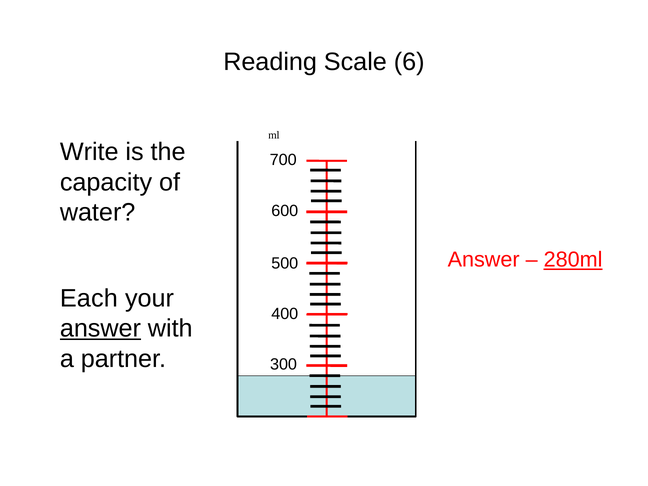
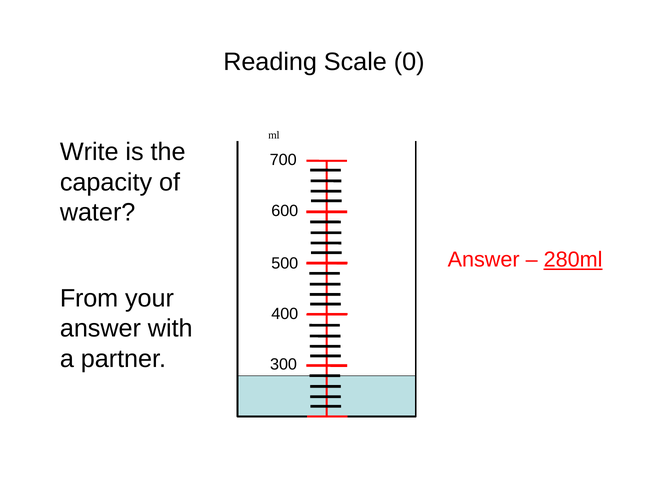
6: 6 -> 0 (409, 62)
Each: Each -> From (89, 298)
answer underline: present -> none (100, 329)
